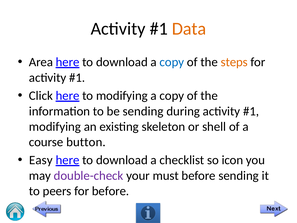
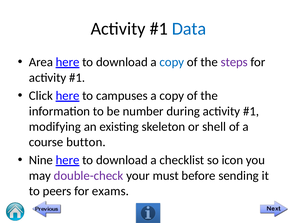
Data colour: orange -> blue (189, 29)
steps colour: orange -> purple (234, 62)
to modifying: modifying -> campuses (122, 96)
be sending: sending -> number (143, 111)
Easy: Easy -> Nine (41, 160)
for before: before -> exams (110, 191)
